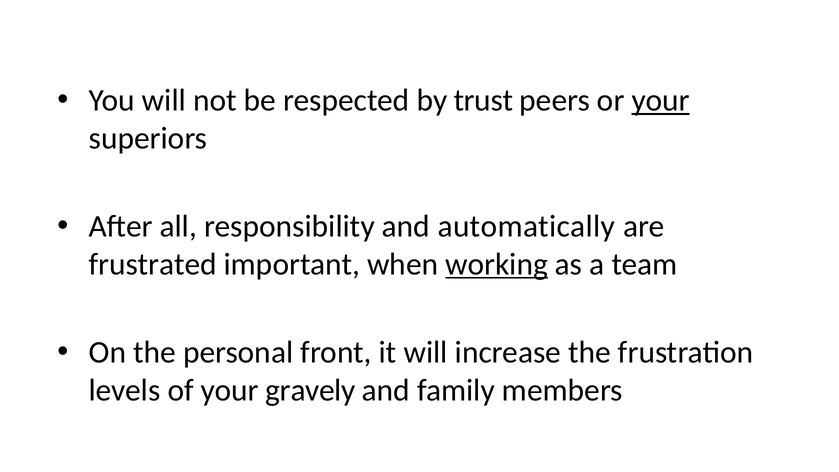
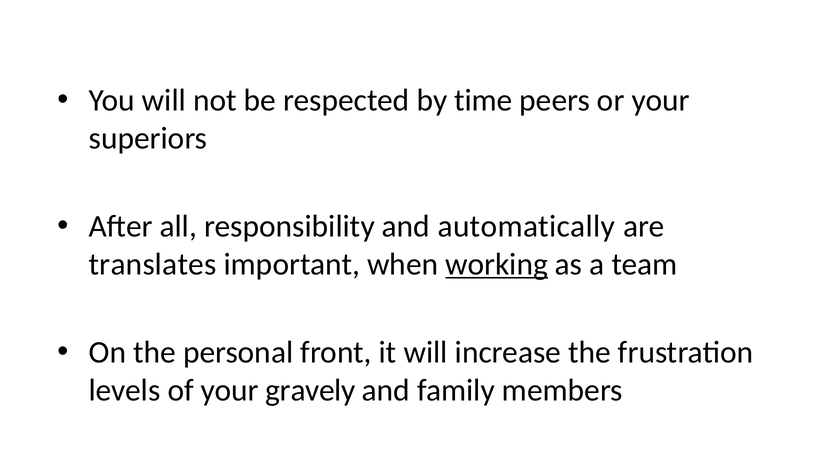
trust: trust -> time (483, 100)
your underline: present -> none (661, 100)
frustrated: frustrated -> translates (153, 264)
